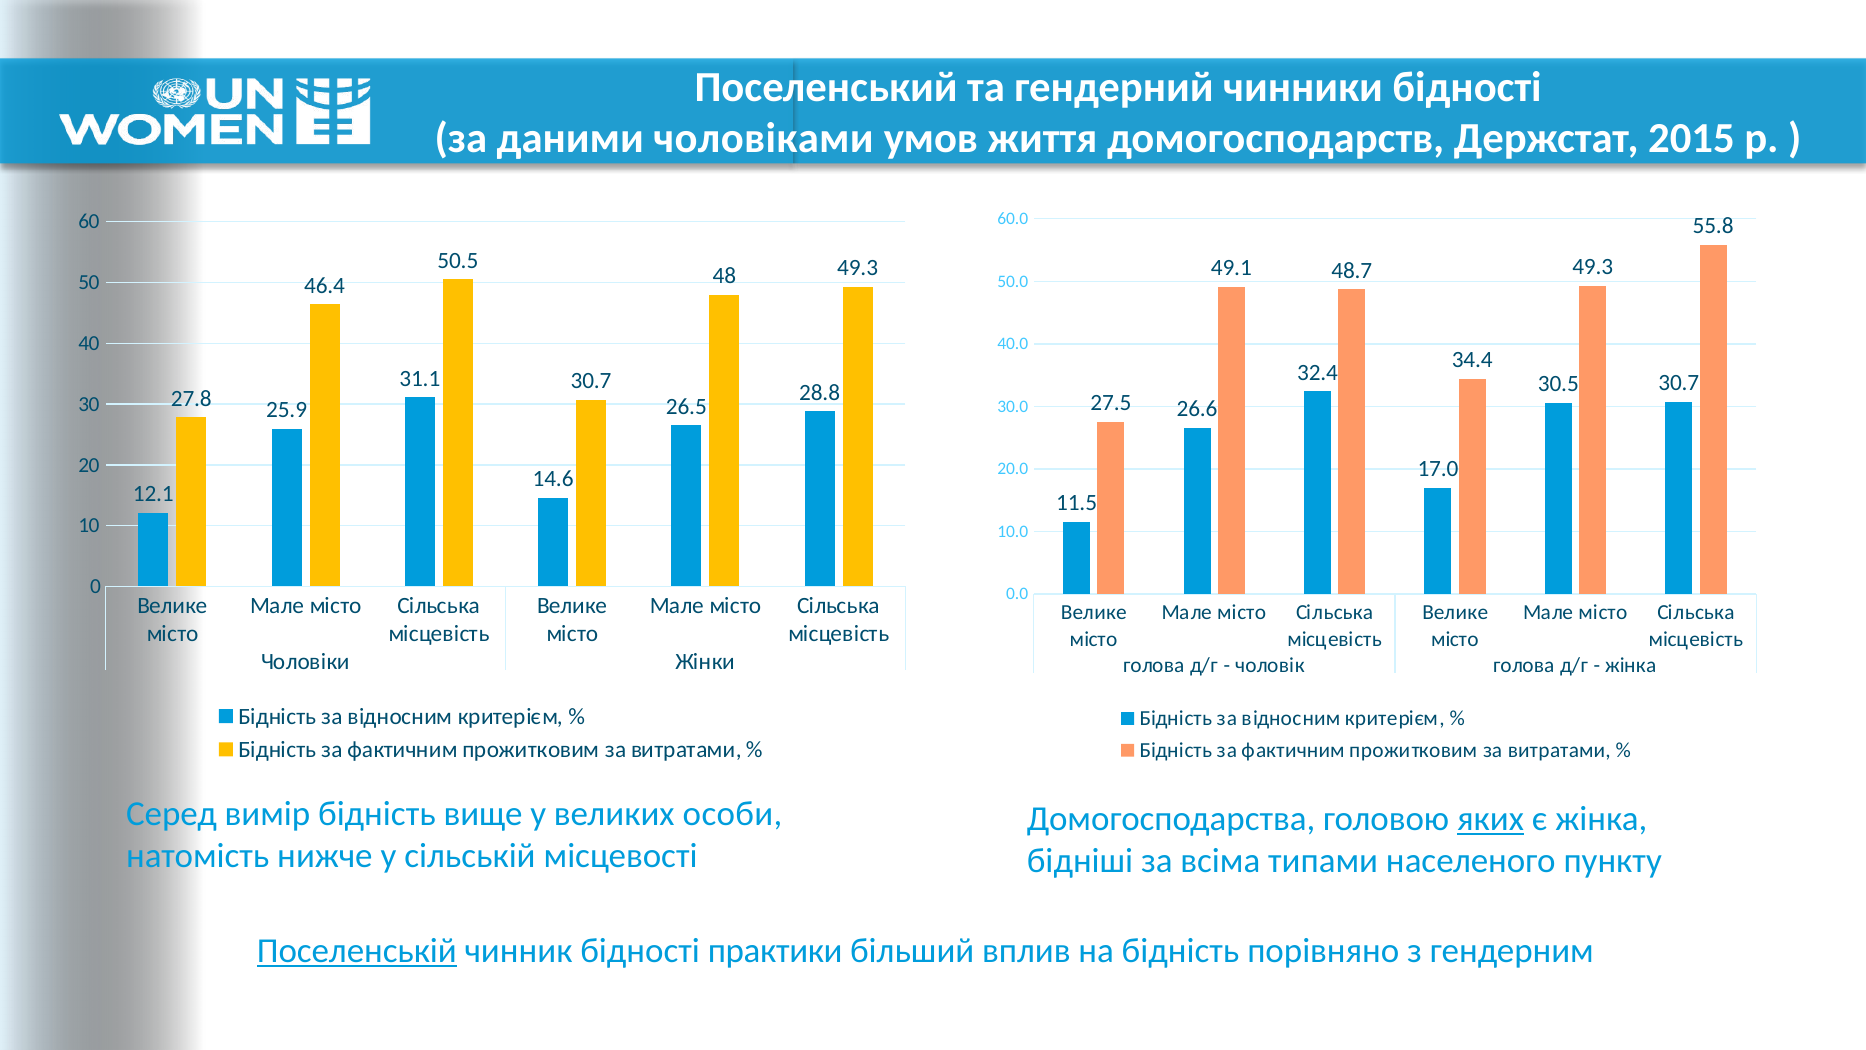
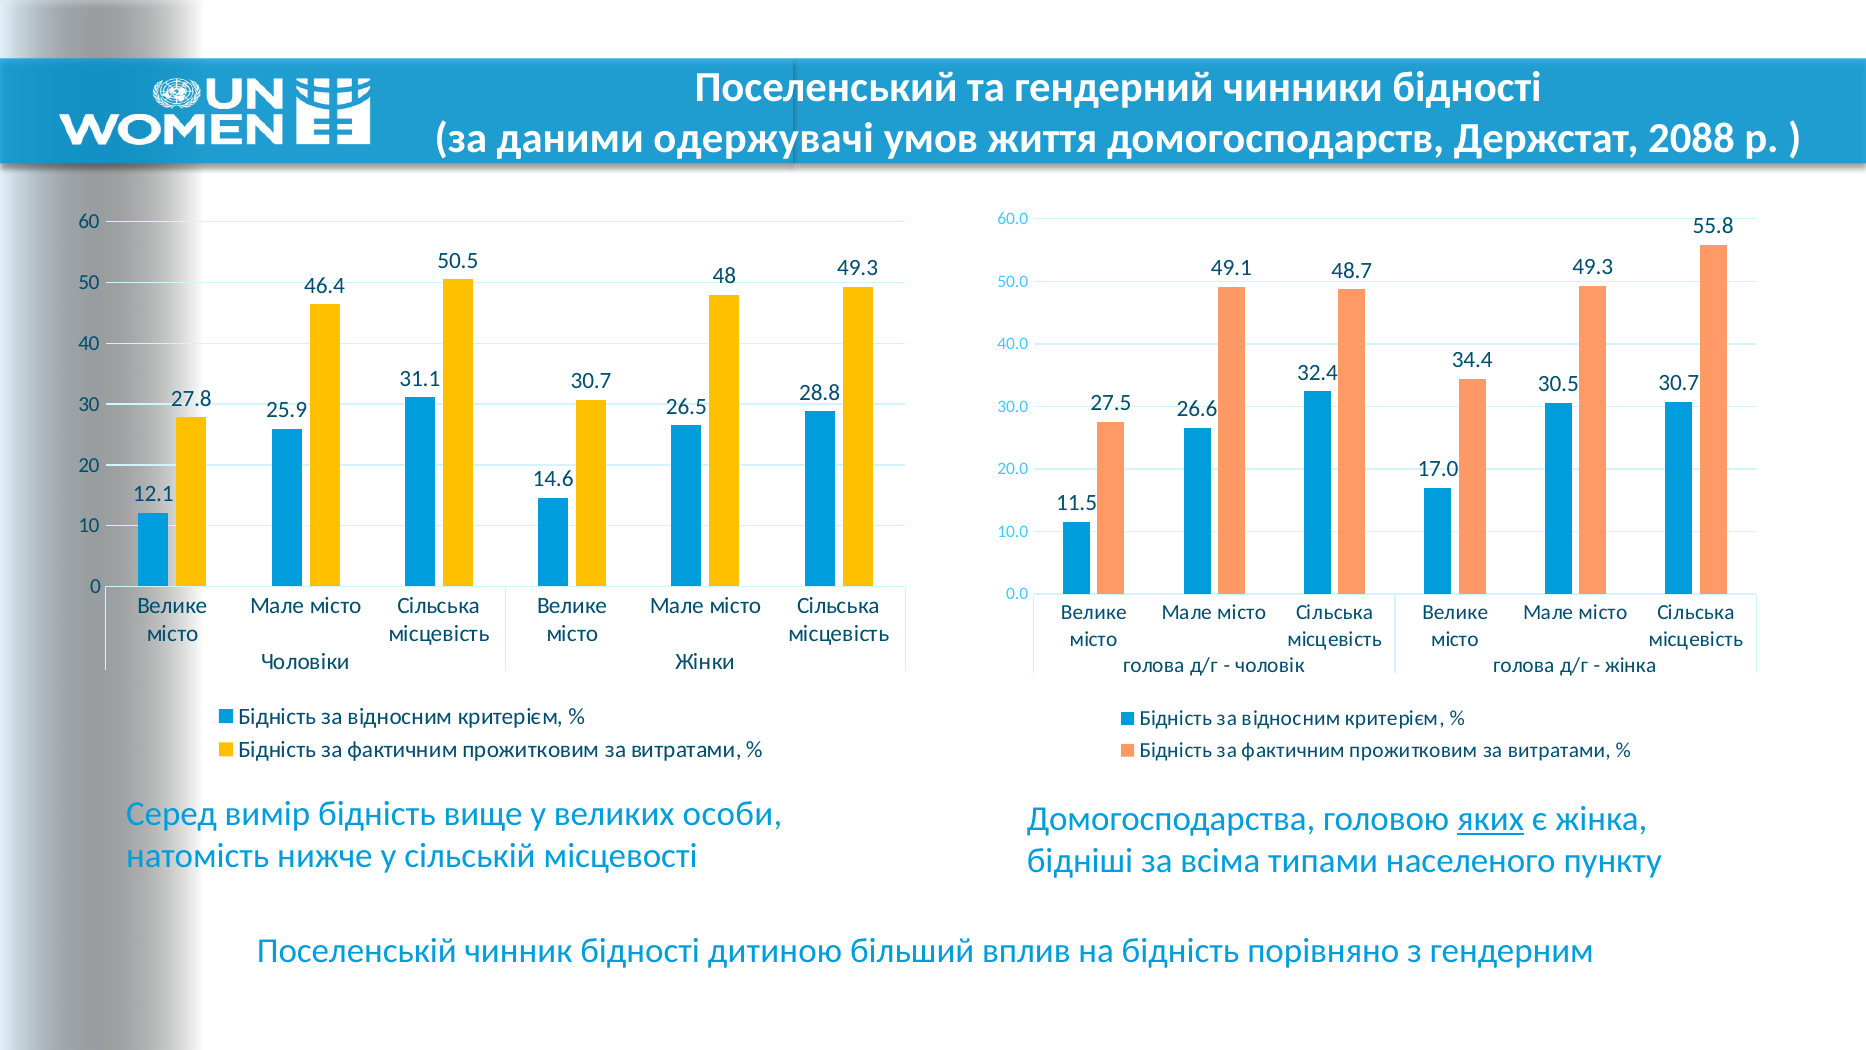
чоловіками: чоловіками -> одержувачі (764, 138)
2015: 2015 -> 2088 (1691, 138)
Поселенській underline: present -> none (357, 950)
практики: практики -> дитиною (775, 950)
